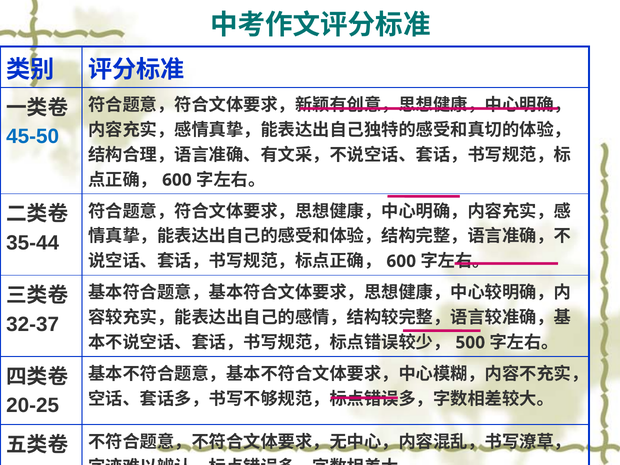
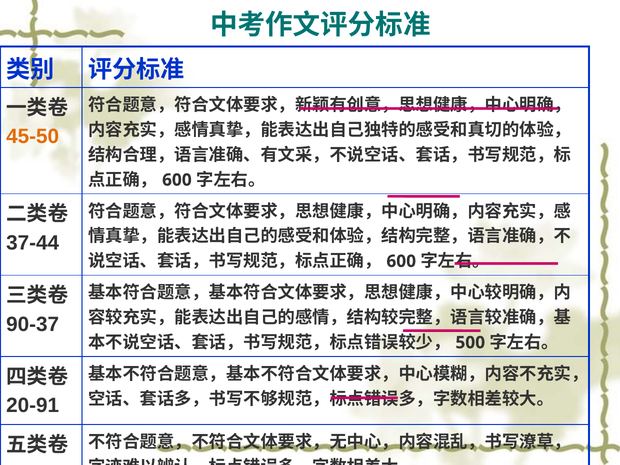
45-50 colour: blue -> orange (33, 137)
35-44: 35-44 -> 37-44 (33, 243)
32-37: 32-37 -> 90-37 (33, 324)
20-25: 20-25 -> 20-91 (33, 406)
